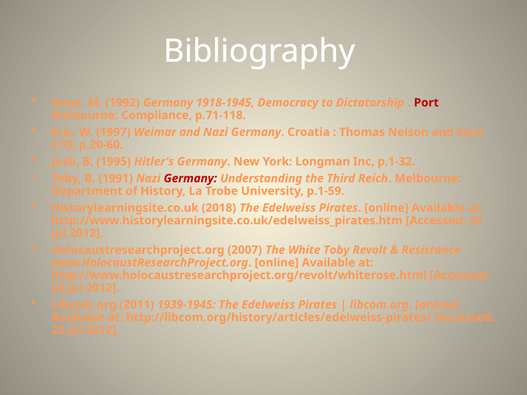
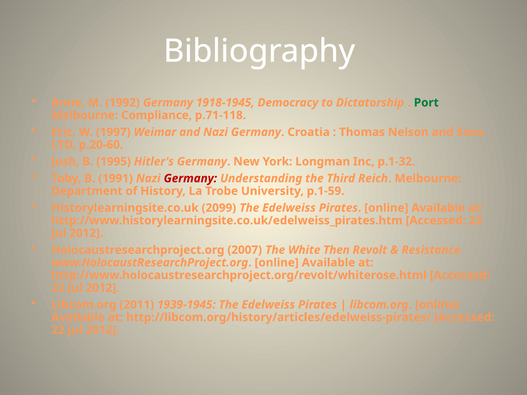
Port colour: red -> green (426, 103)
2018: 2018 -> 2099 (219, 208)
White Toby: Toby -> Then (336, 250)
